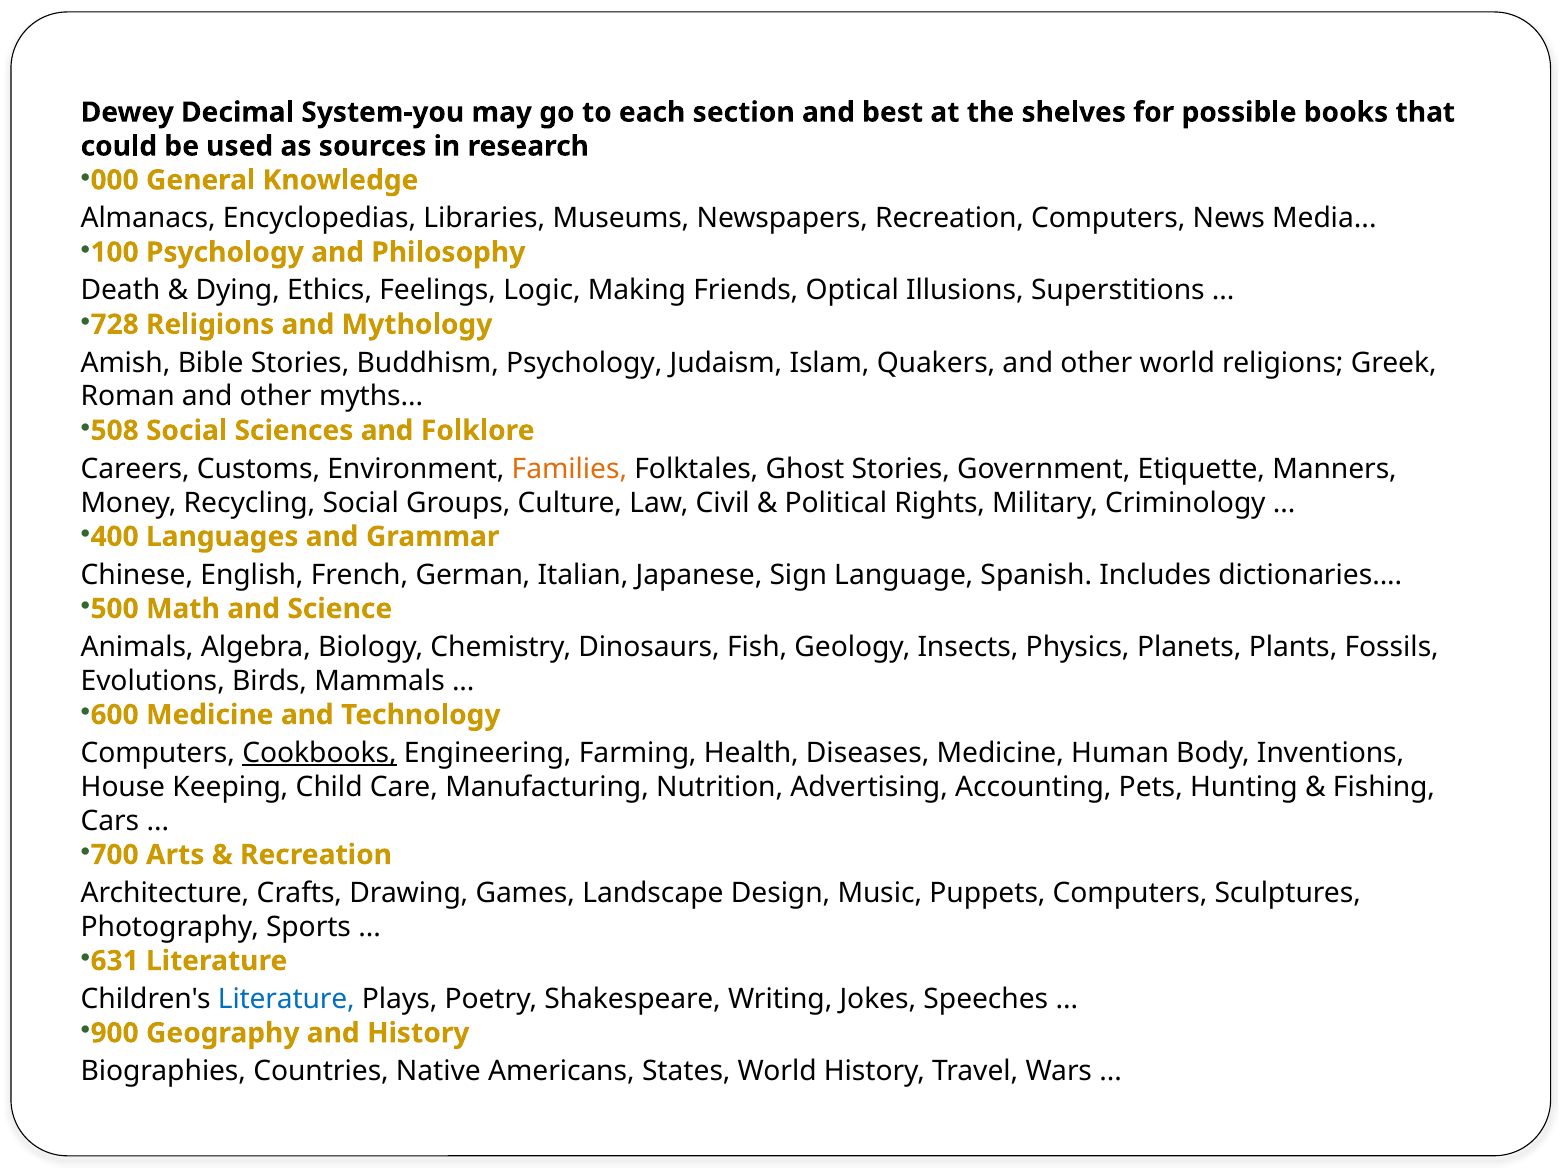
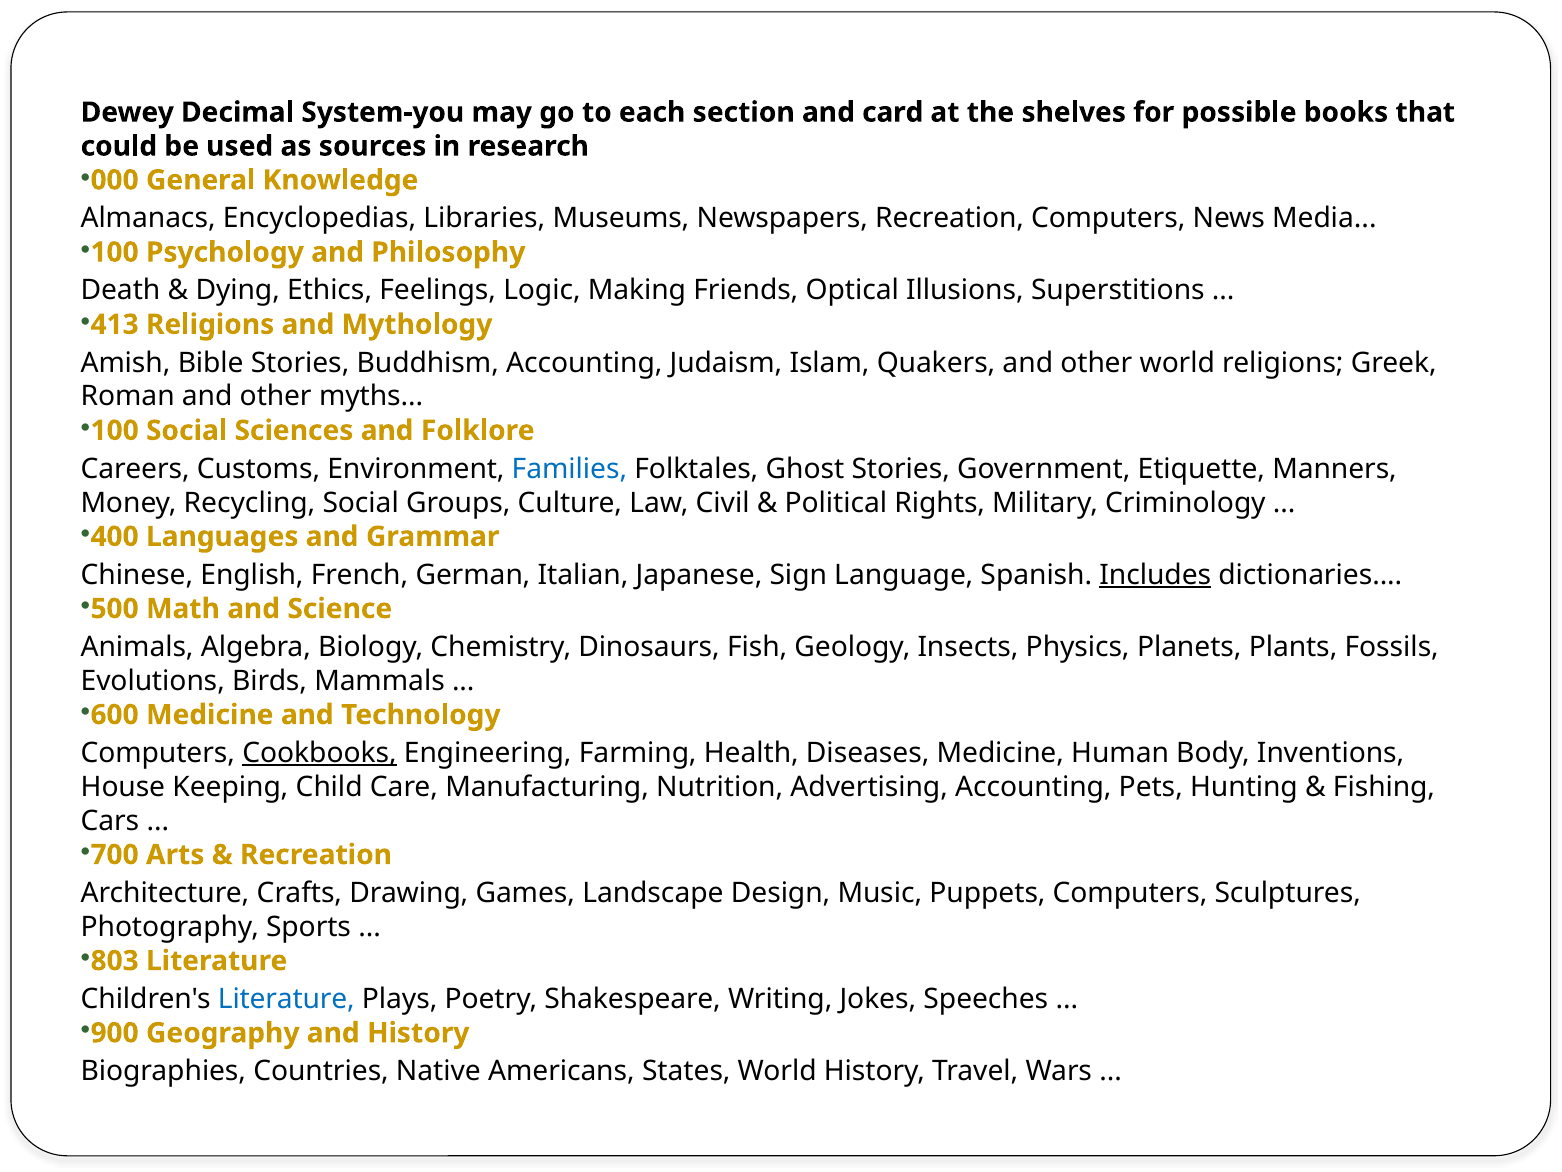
best: best -> card (893, 112)
728: 728 -> 413 (115, 324)
Buddhism Psychology: Psychology -> Accounting (584, 363)
508: 508 -> 100 (115, 430)
Families colour: orange -> blue (569, 469)
Includes underline: none -> present (1155, 575)
631: 631 -> 803 (115, 960)
